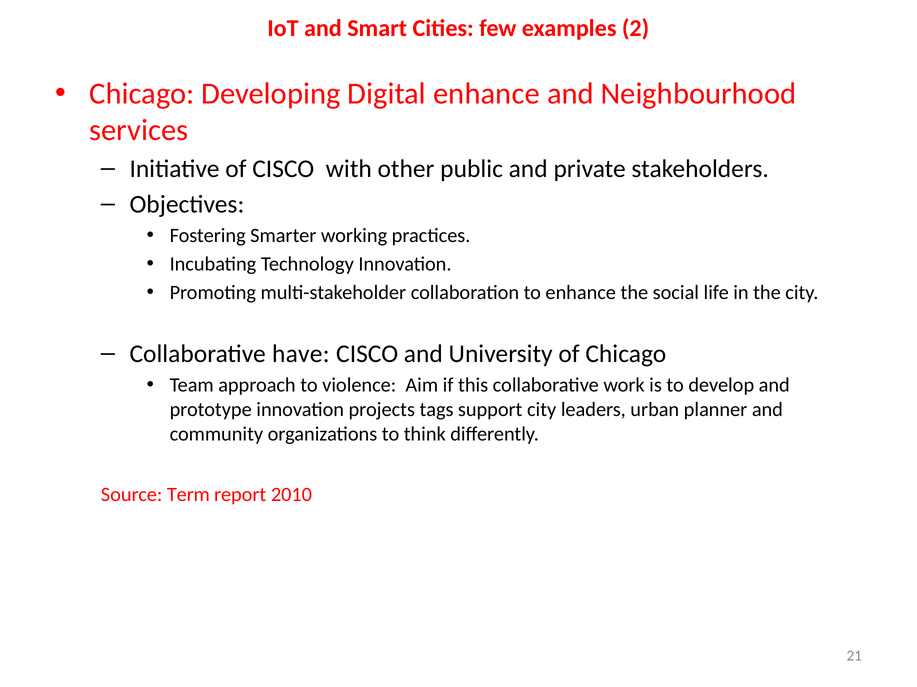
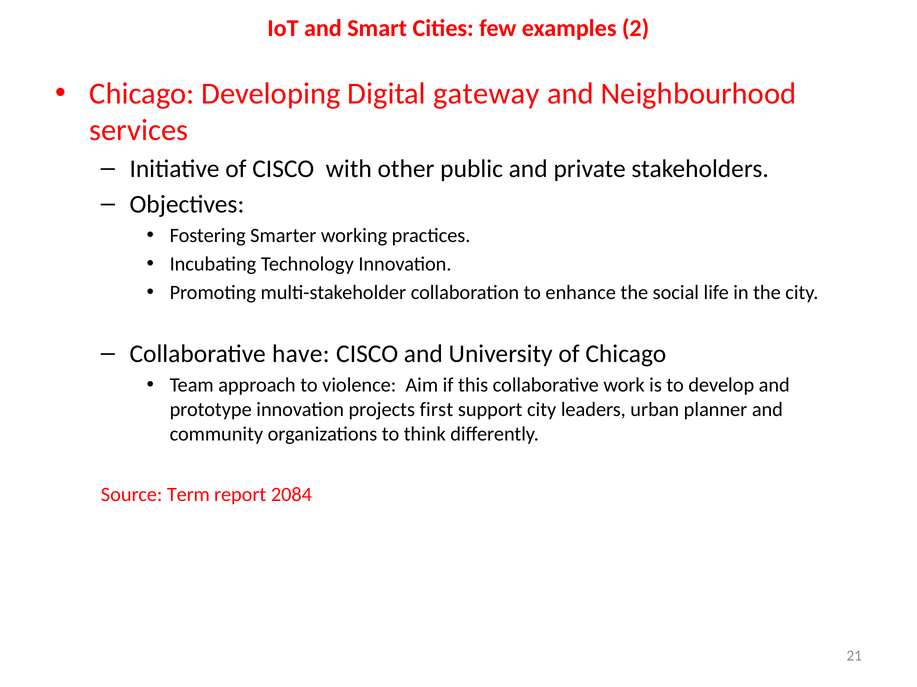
Digital enhance: enhance -> gateway (486, 94)
tags: tags -> first (436, 410)
2010: 2010 -> 2084 (291, 495)
